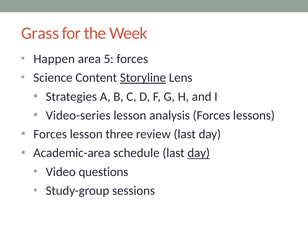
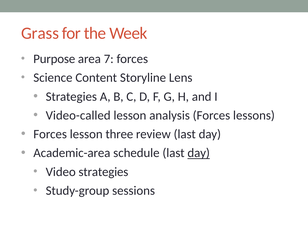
Happen: Happen -> Purpose (54, 59)
5: 5 -> 7 (109, 59)
Storyline underline: present -> none (143, 78)
Video-series: Video-series -> Video-called (78, 115)
Video questions: questions -> strategies (103, 172)
